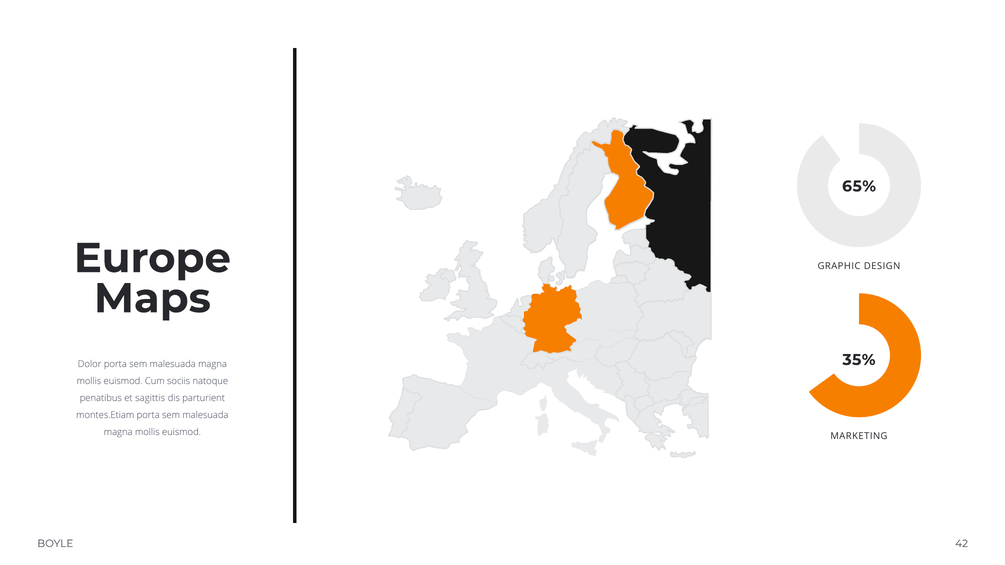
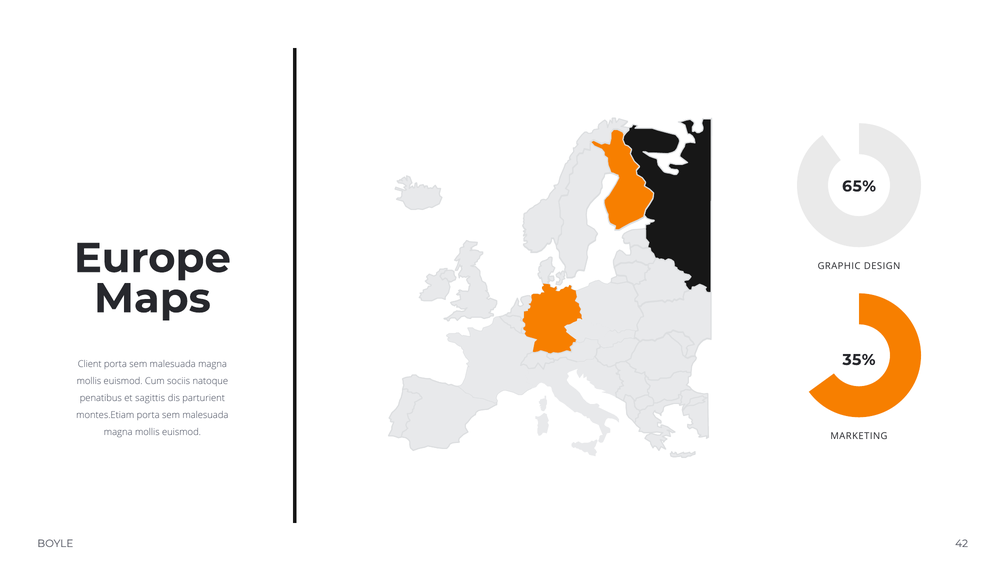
Dolor: Dolor -> Client (90, 365)
